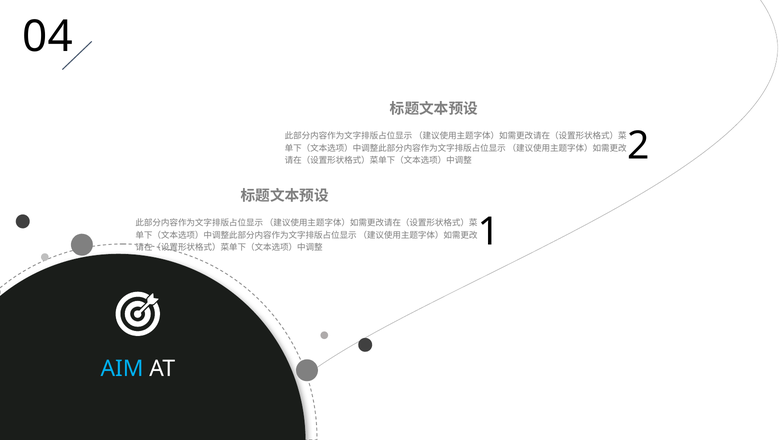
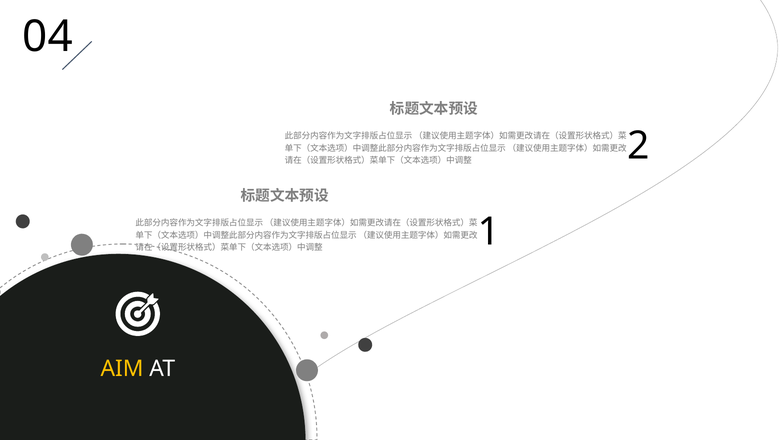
AIM colour: light blue -> yellow (122, 369)
